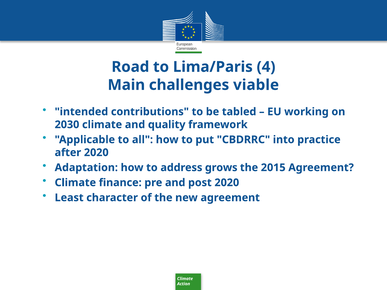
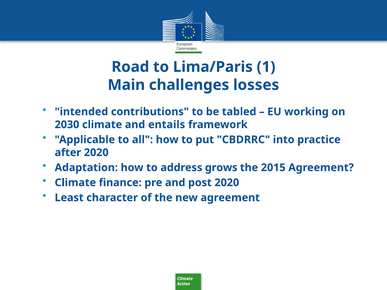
4: 4 -> 1 (266, 67)
viable: viable -> losses (256, 85)
quality: quality -> entails (167, 125)
